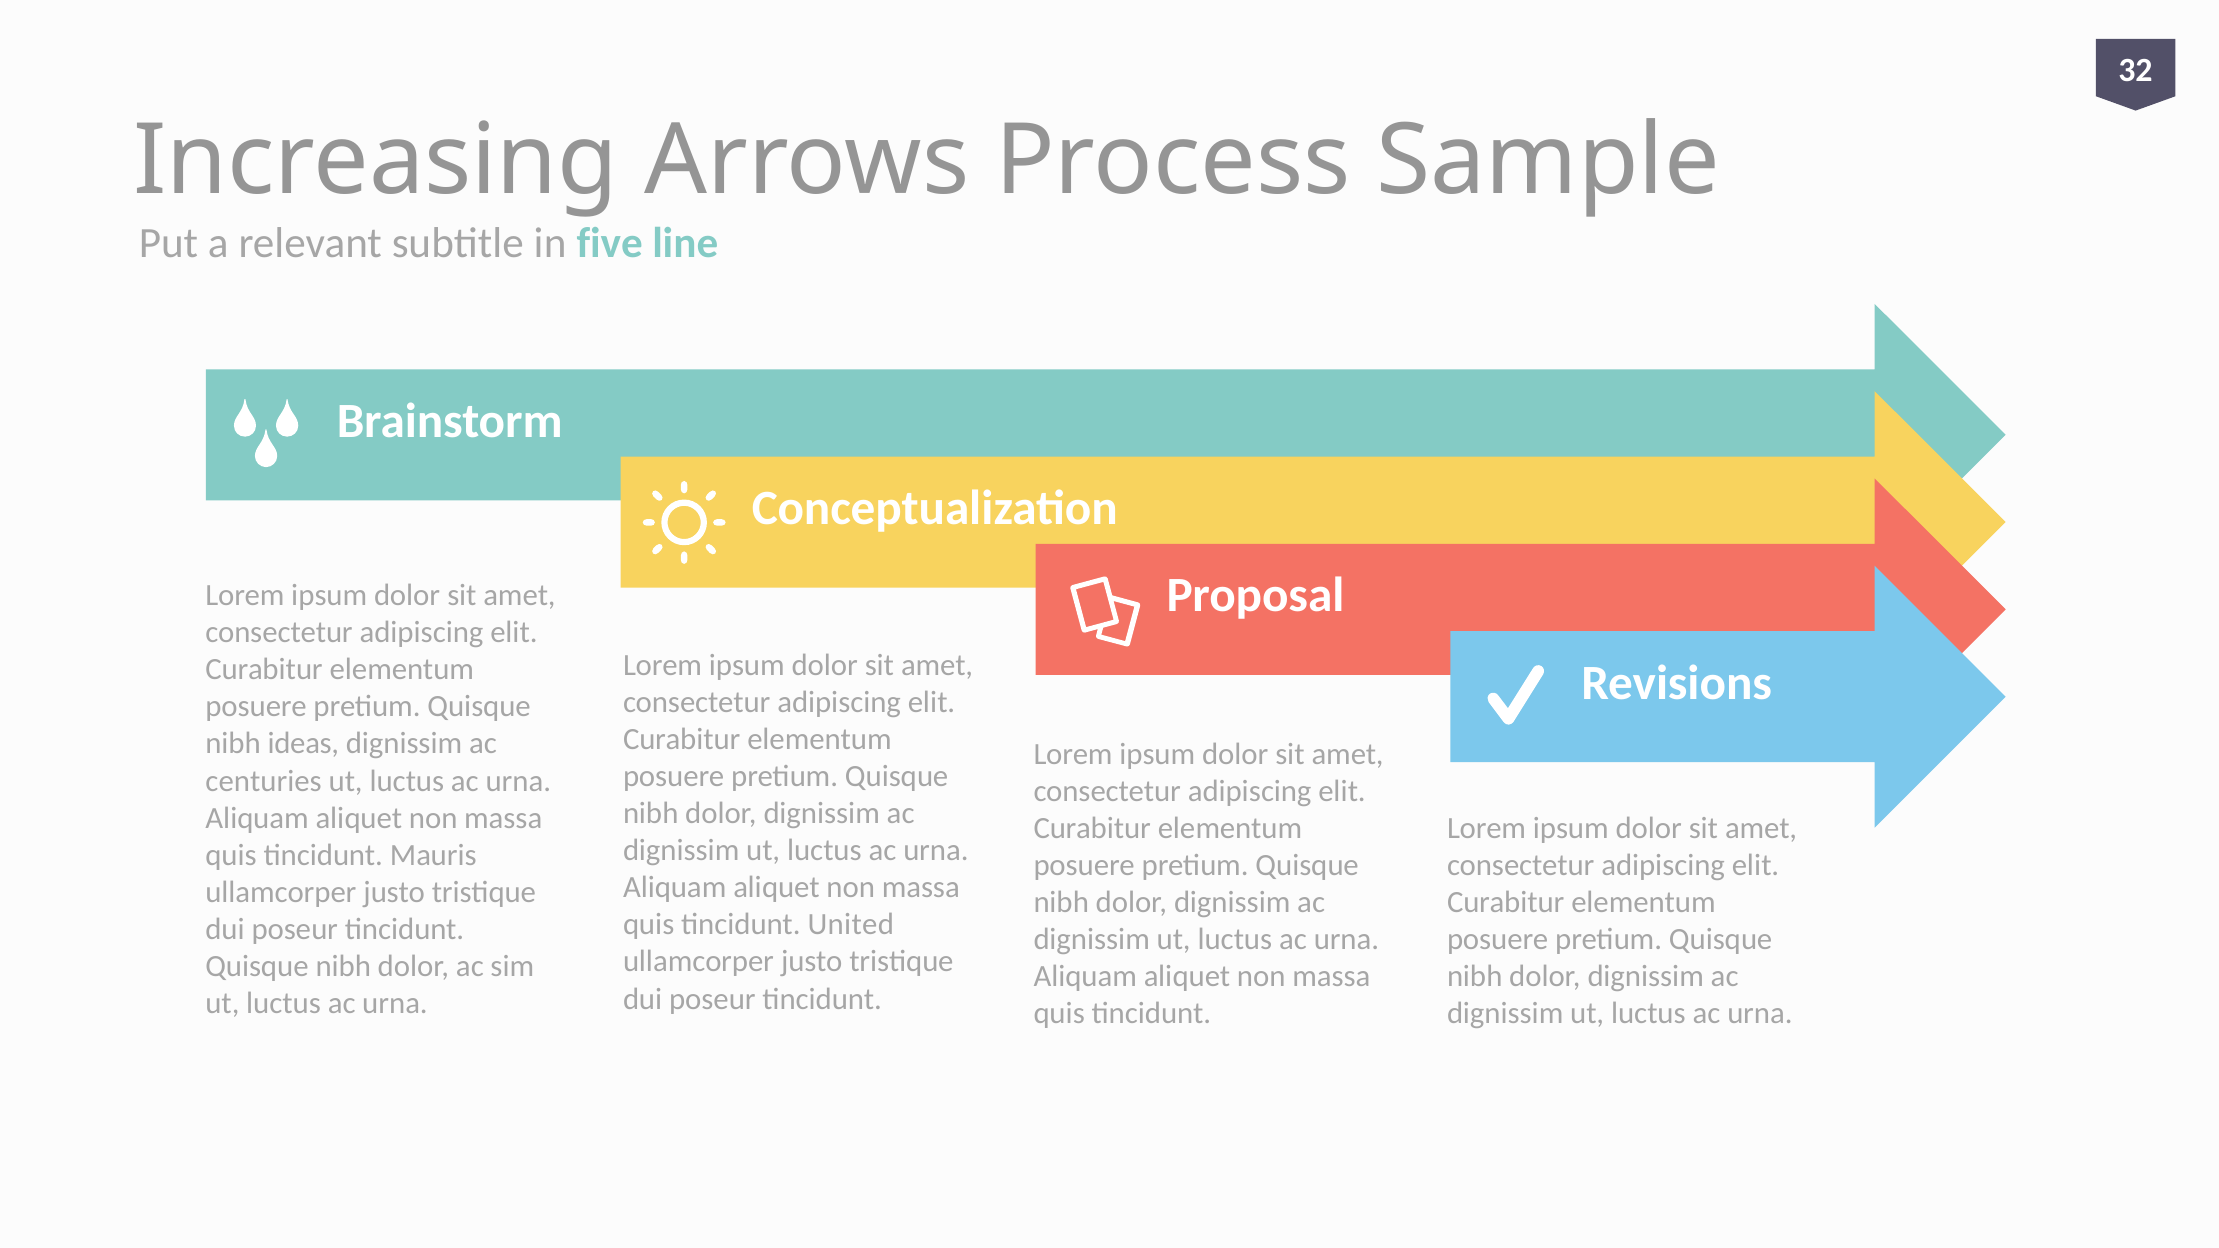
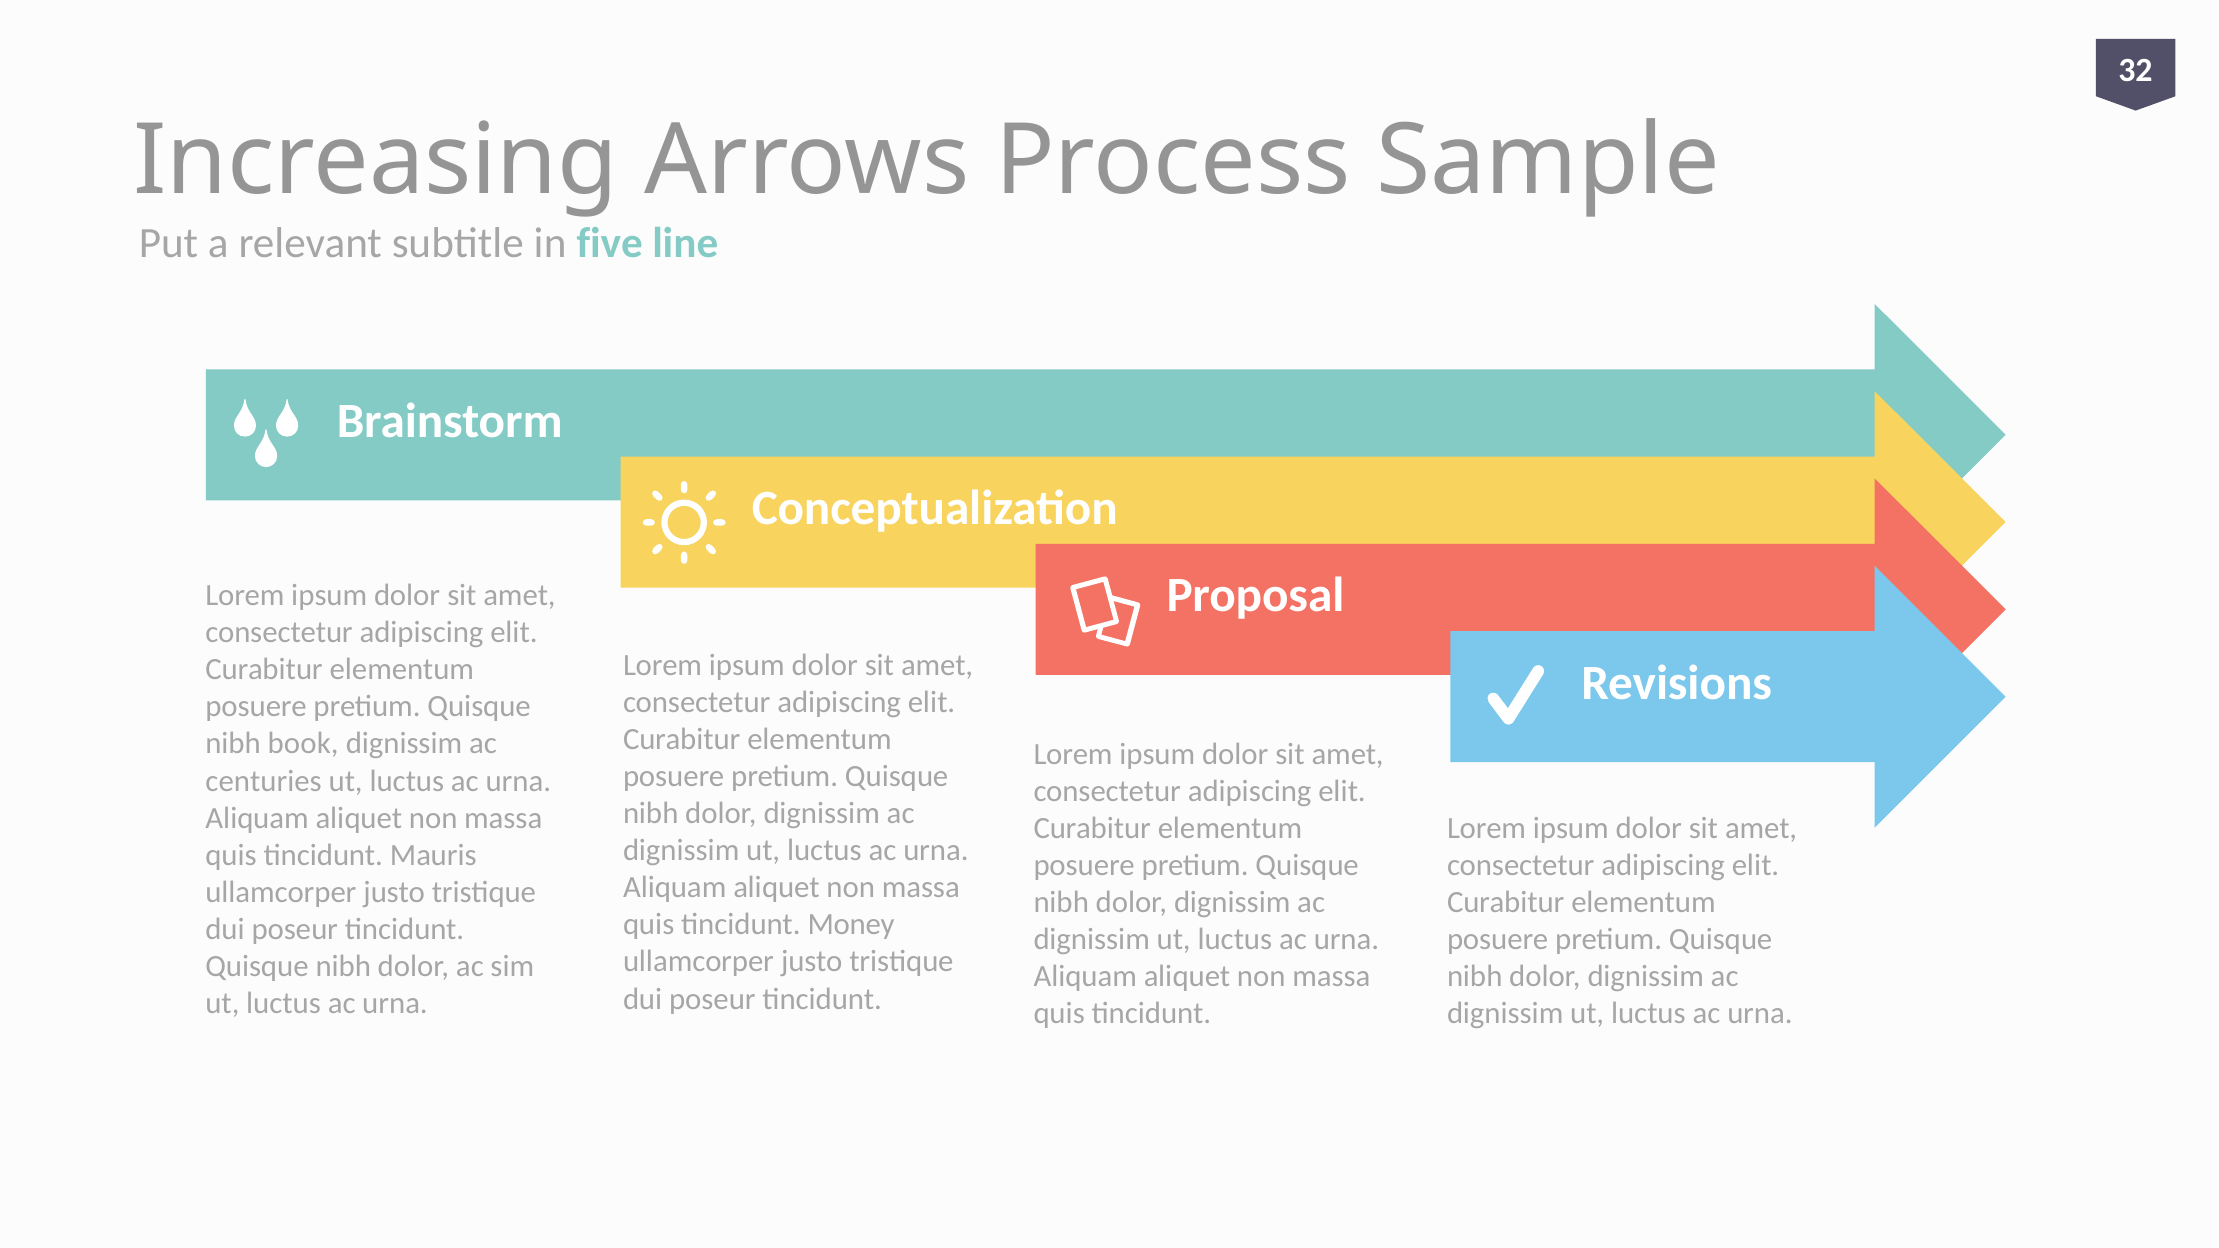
ideas: ideas -> book (303, 744)
United: United -> Money (851, 925)
